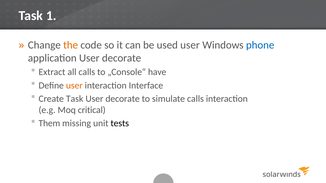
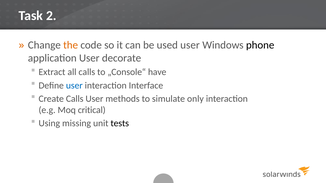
1: 1 -> 2 (51, 16)
phone colour: blue -> black (260, 45)
user colour: orange -> blue (74, 86)
Create Task: Task -> Calls (75, 99)
decorate: decorate -> methods (123, 99)
simulate calls: calls -> only (195, 99)
Them: Them -> Using (49, 124)
